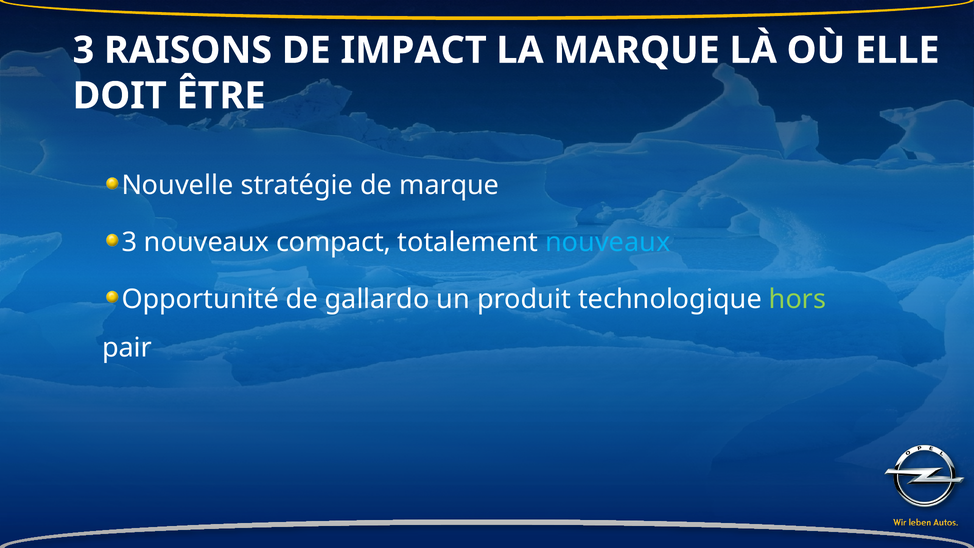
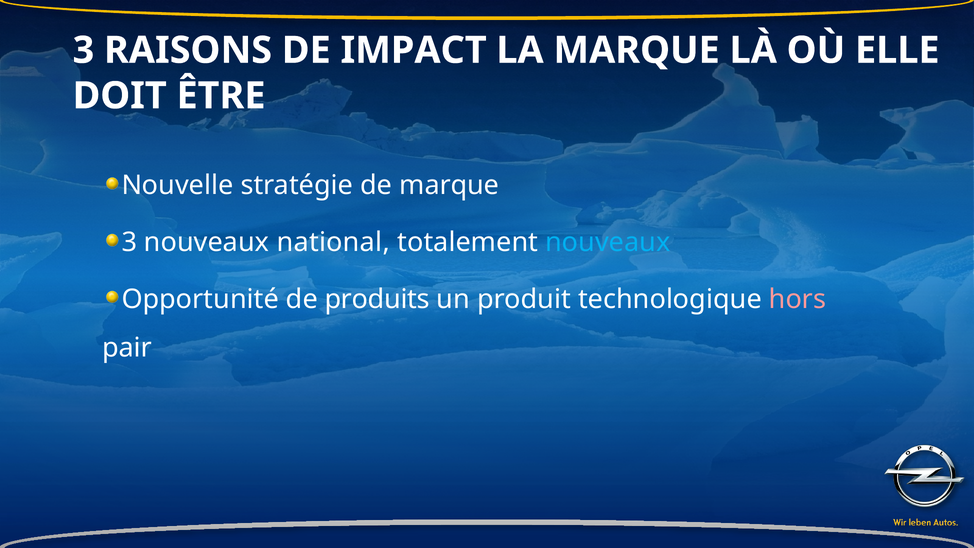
compact: compact -> national (333, 242)
gallardo: gallardo -> produits (377, 299)
hors colour: light green -> pink (797, 299)
